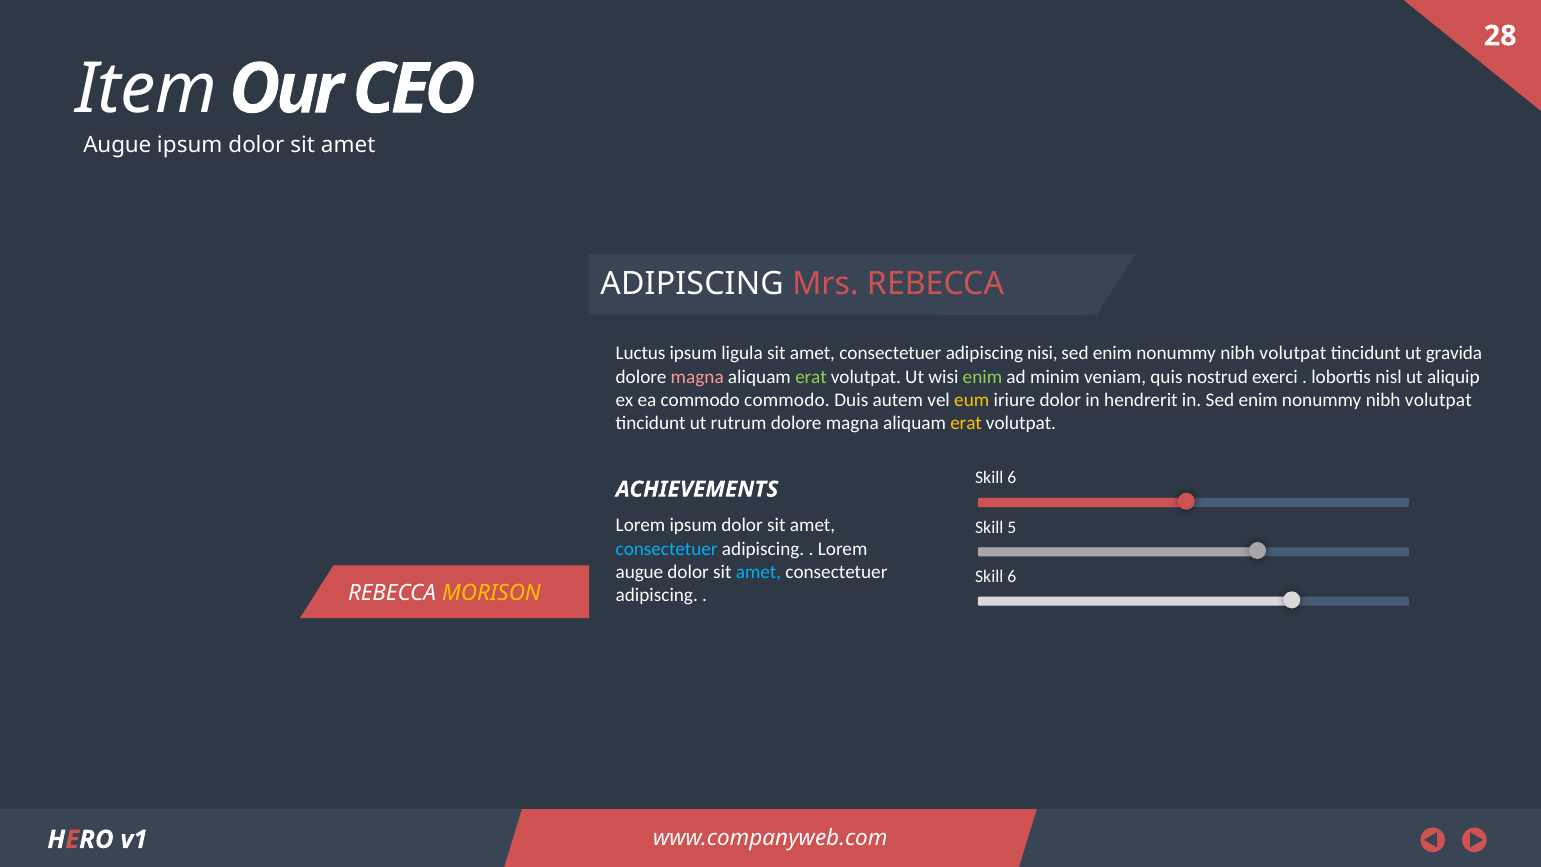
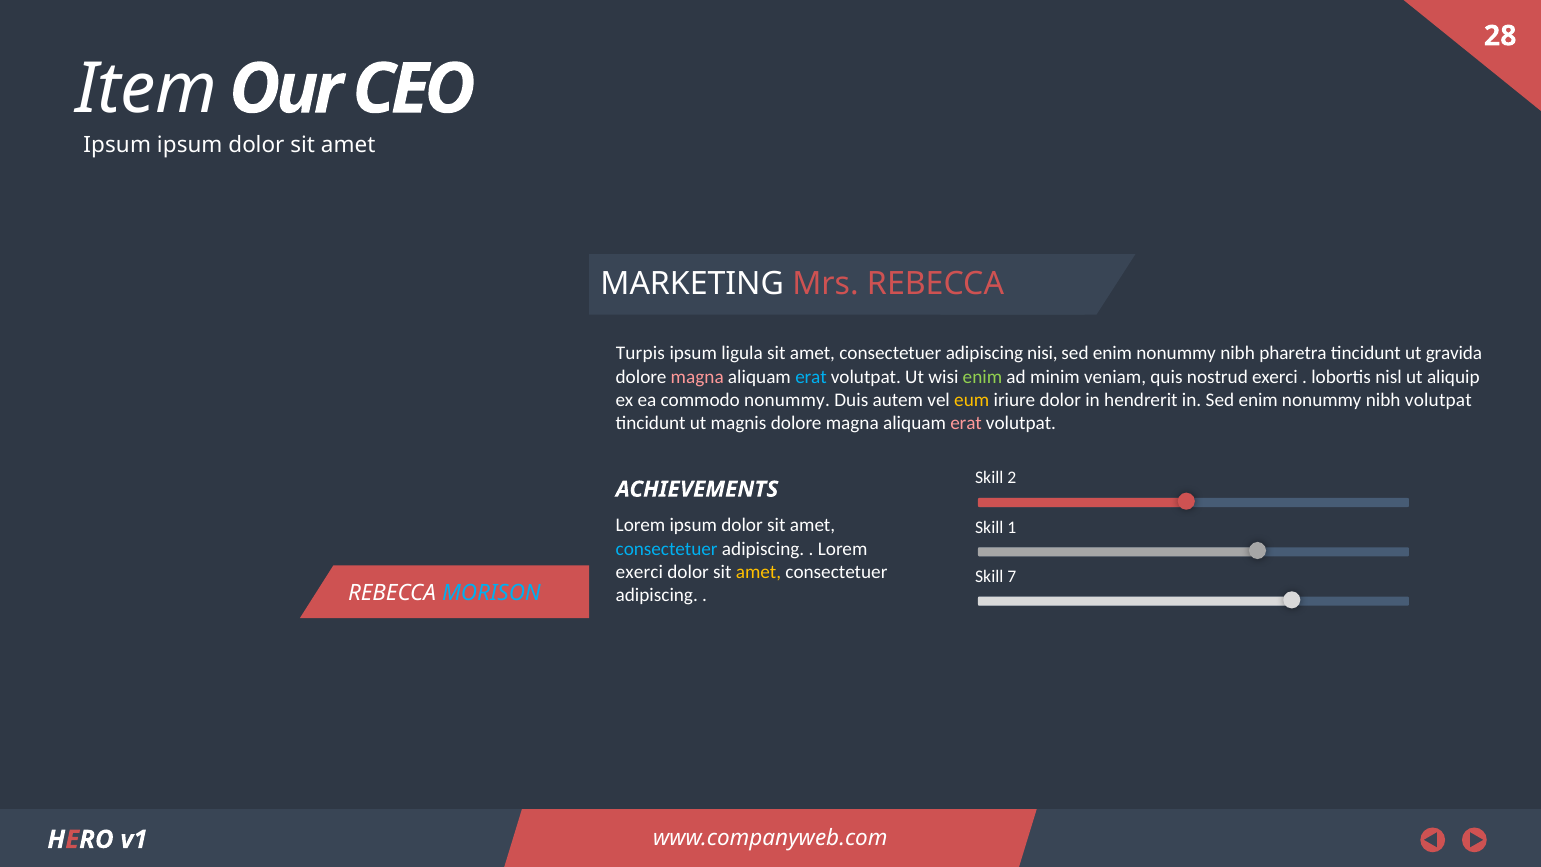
Augue: Augue -> Ipsum (117, 145)
ADIPISCING: ADIPISCING -> MARKETING (692, 284)
Luctus: Luctus -> Turpis (640, 354)
volutpat: volutpat -> pharetra (1293, 354)
erat colour: light green -> light blue (811, 377)
commodo commodo: commodo -> nonummy (787, 400)
rutrum: rutrum -> magnis (739, 423)
erat colour: yellow -> pink (966, 423)
6: 6 -> 2 (1012, 478)
5: 5 -> 1 (1012, 527)
augue: augue -> exerci (639, 572)
amet colour: light blue -> yellow (759, 572)
6: 6 -> 7 (1012, 576)
MORISON colour: yellow -> light blue (491, 593)
